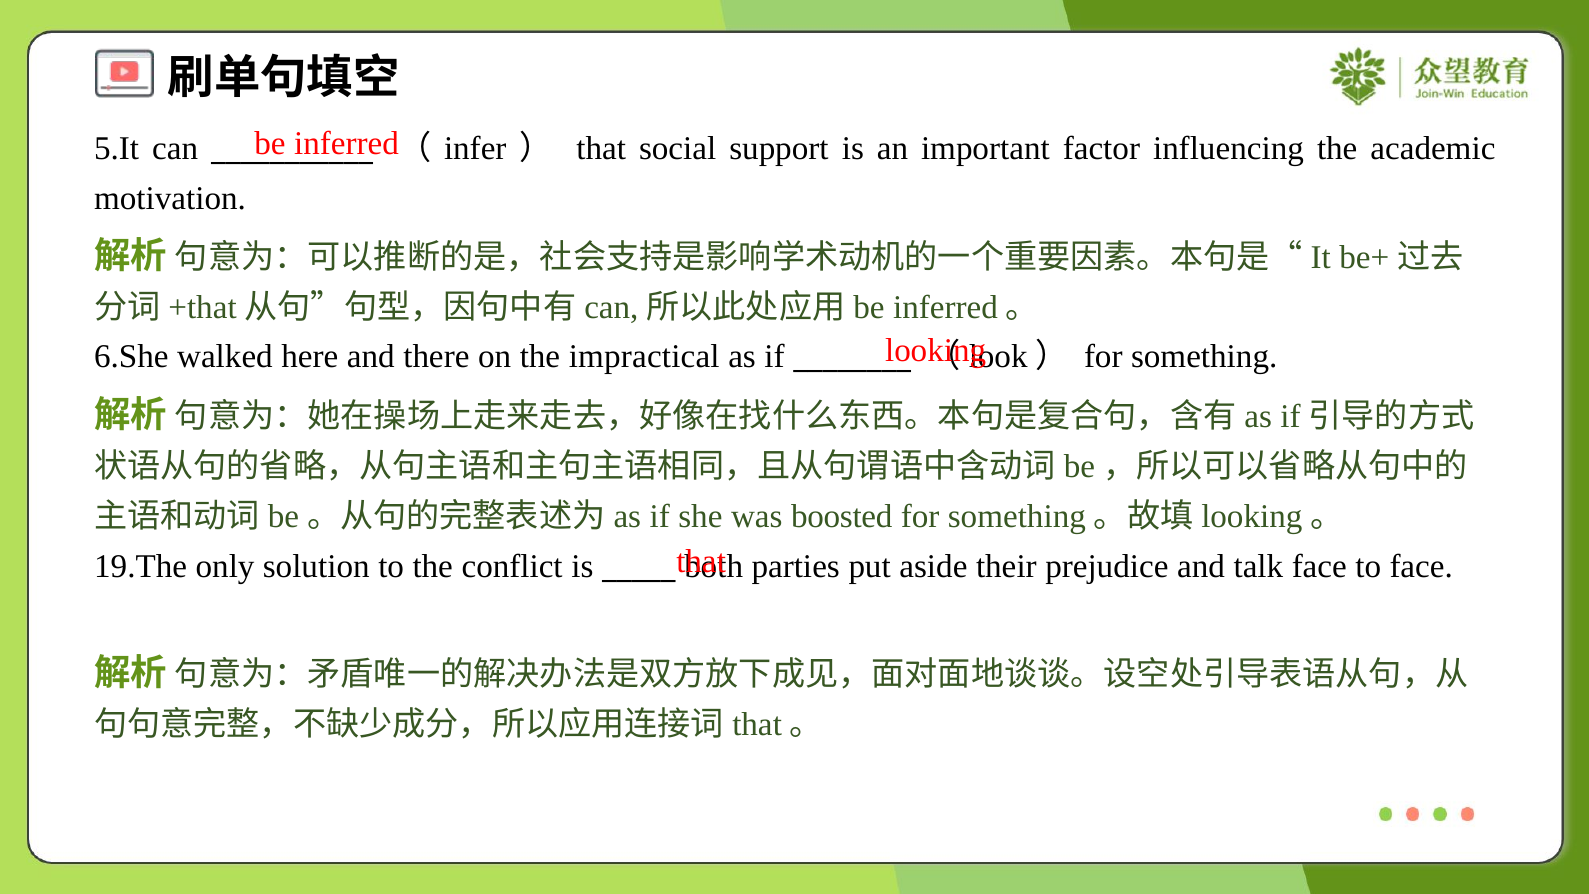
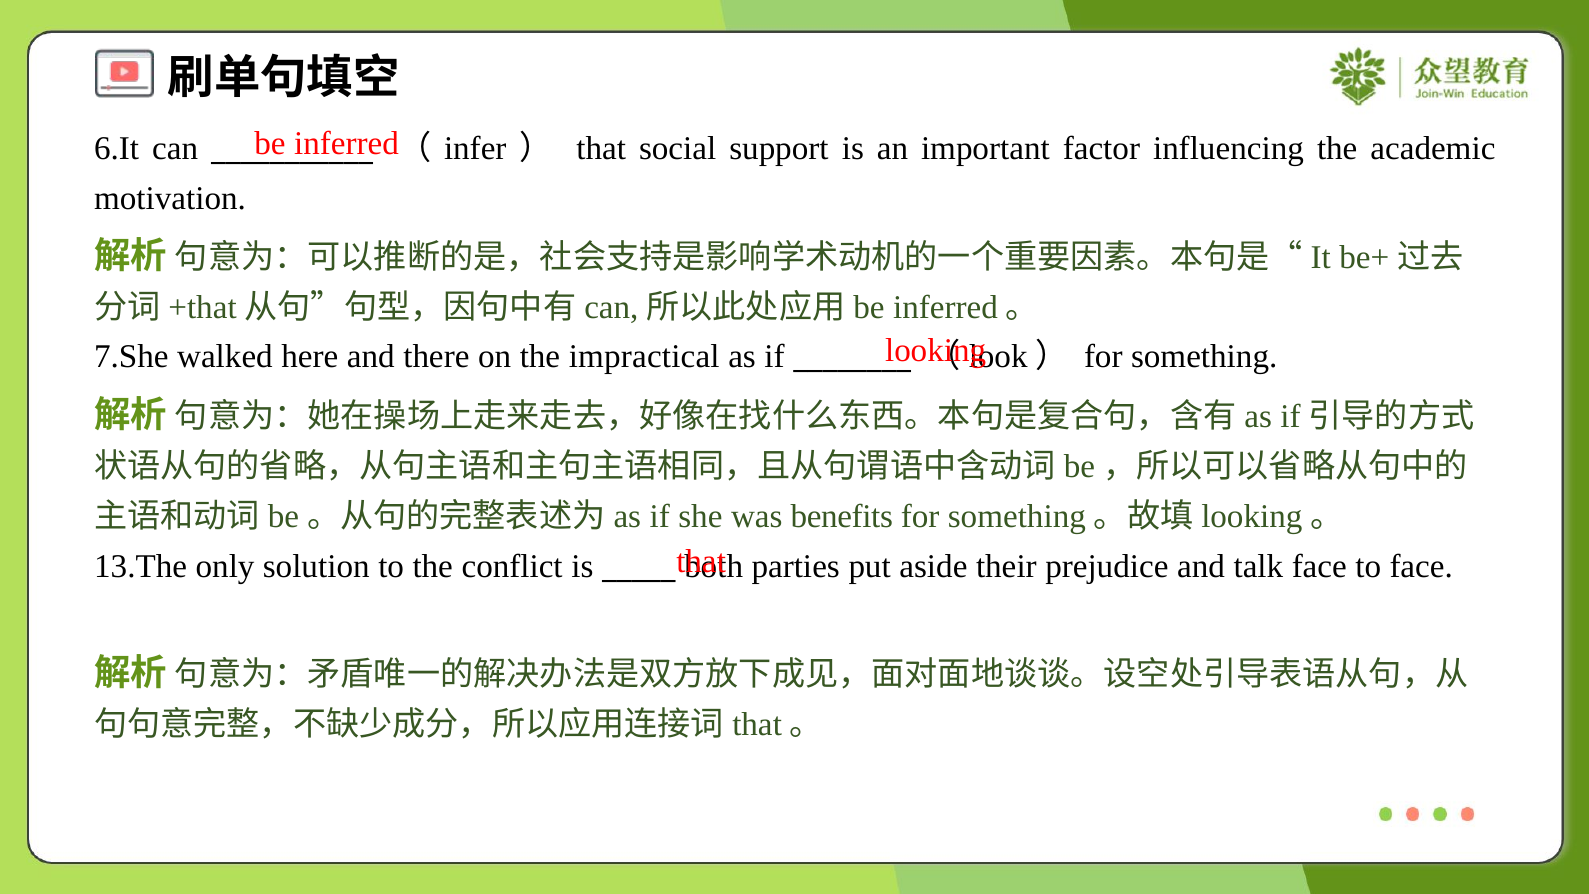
5.It: 5.It -> 6.It (117, 149)
6.She: 6.She -> 7.She (131, 357)
boosted: boosted -> benefits (842, 516)
19.The: 19.The -> 13.The (141, 566)
